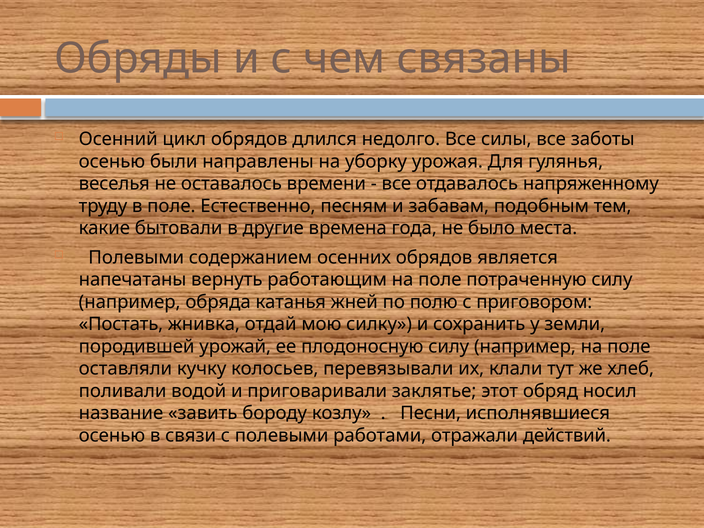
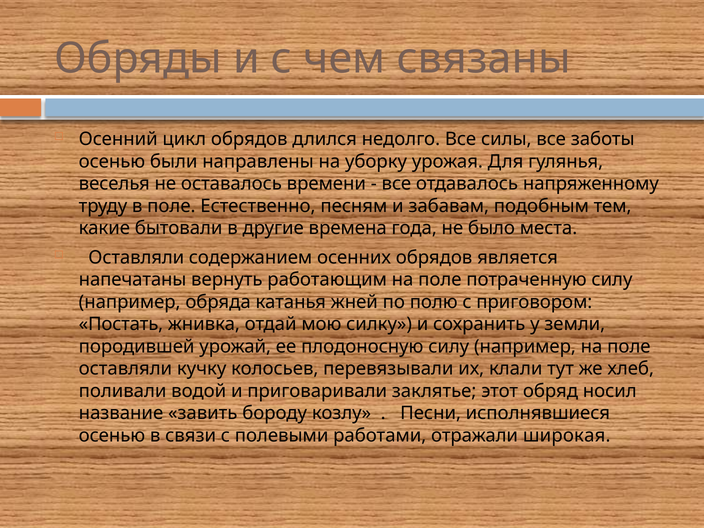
Полевыми: Полевыми -> Оставляли (136, 257)
действий: действий -> широкая (567, 436)
